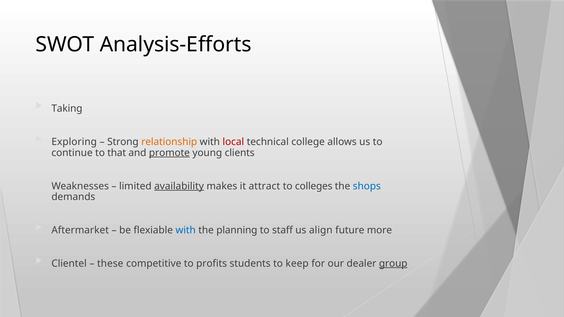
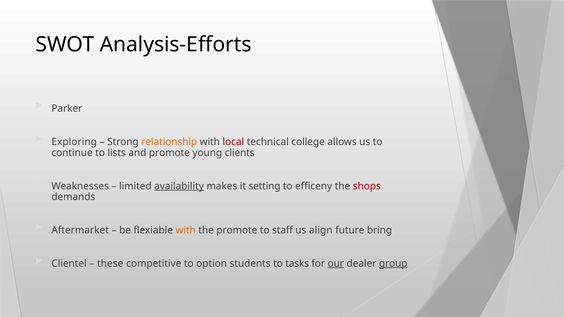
Taking: Taking -> Parker (67, 109)
that: that -> lists (117, 153)
promote underline: present -> none (169, 153)
attract: attract -> setting (264, 186)
colleges: colleges -> efficeny (314, 186)
shops colour: blue -> red (367, 186)
with colour: blue -> orange (186, 230)
the planning: planning -> promote (237, 230)
more: more -> bring (379, 230)
profits: profits -> option (212, 264)
keep: keep -> tasks (297, 264)
our underline: none -> present (336, 264)
